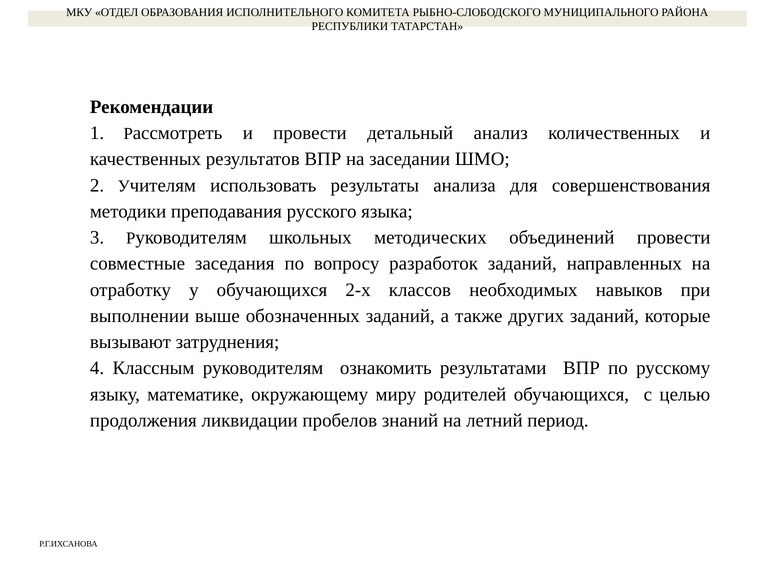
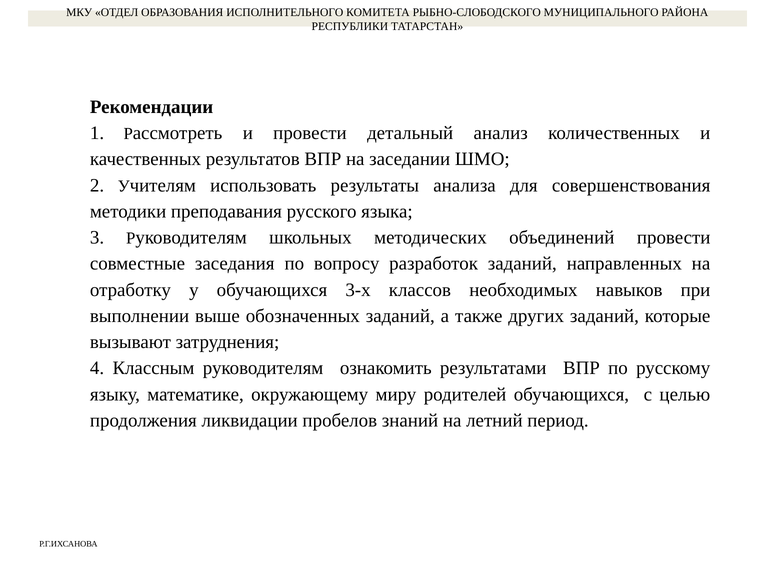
2-х: 2-х -> 3-х (358, 290)
